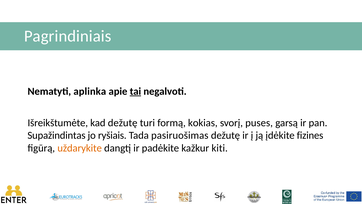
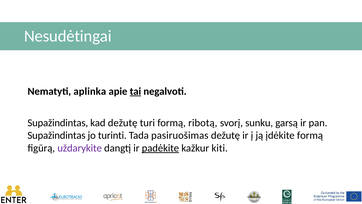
Pagrindiniais: Pagrindiniais -> Nesudėtingai (68, 36)
Išreikštumėte: Išreikštumėte -> Supažindintas (58, 123)
kokias: kokias -> ribotą (203, 123)
puses: puses -> sunku (259, 123)
ryšiais: ryšiais -> turinti (112, 135)
įdėkite fizines: fizines -> formą (310, 135)
uždarykite colour: orange -> purple (80, 148)
padėkite underline: none -> present (160, 148)
